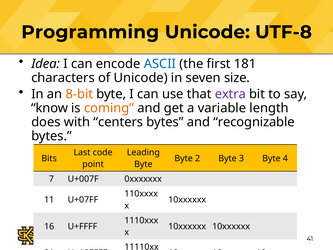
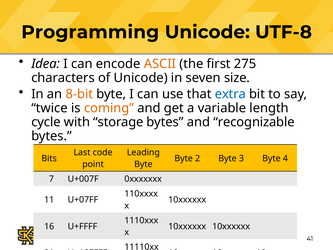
ASCII colour: blue -> orange (160, 64)
181: 181 -> 275 (245, 64)
extra colour: purple -> blue (230, 94)
know: know -> twice (50, 108)
does: does -> cycle (46, 122)
centers: centers -> storage (118, 122)
